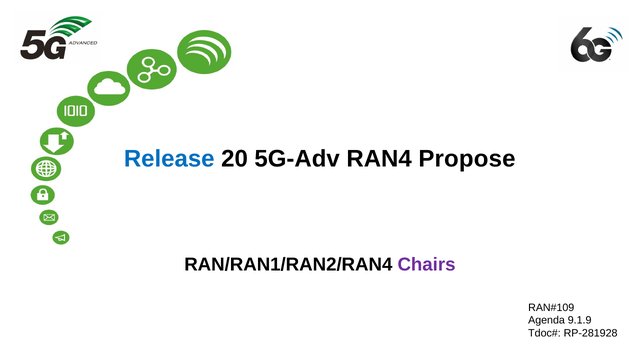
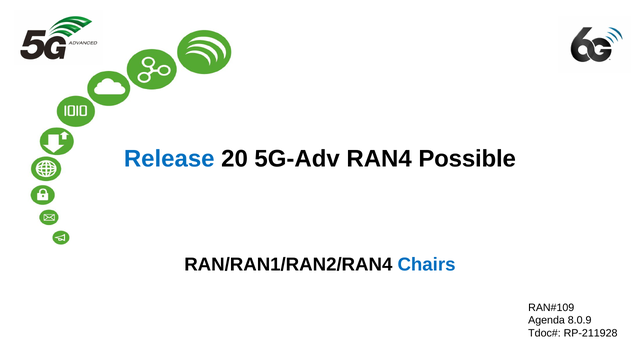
Propose: Propose -> Possible (467, 159)
Chairs colour: purple -> blue (427, 264)
9.1.9: 9.1.9 -> 8.0.9 (580, 320)
RP-281928: RP-281928 -> RP-211928 (591, 333)
